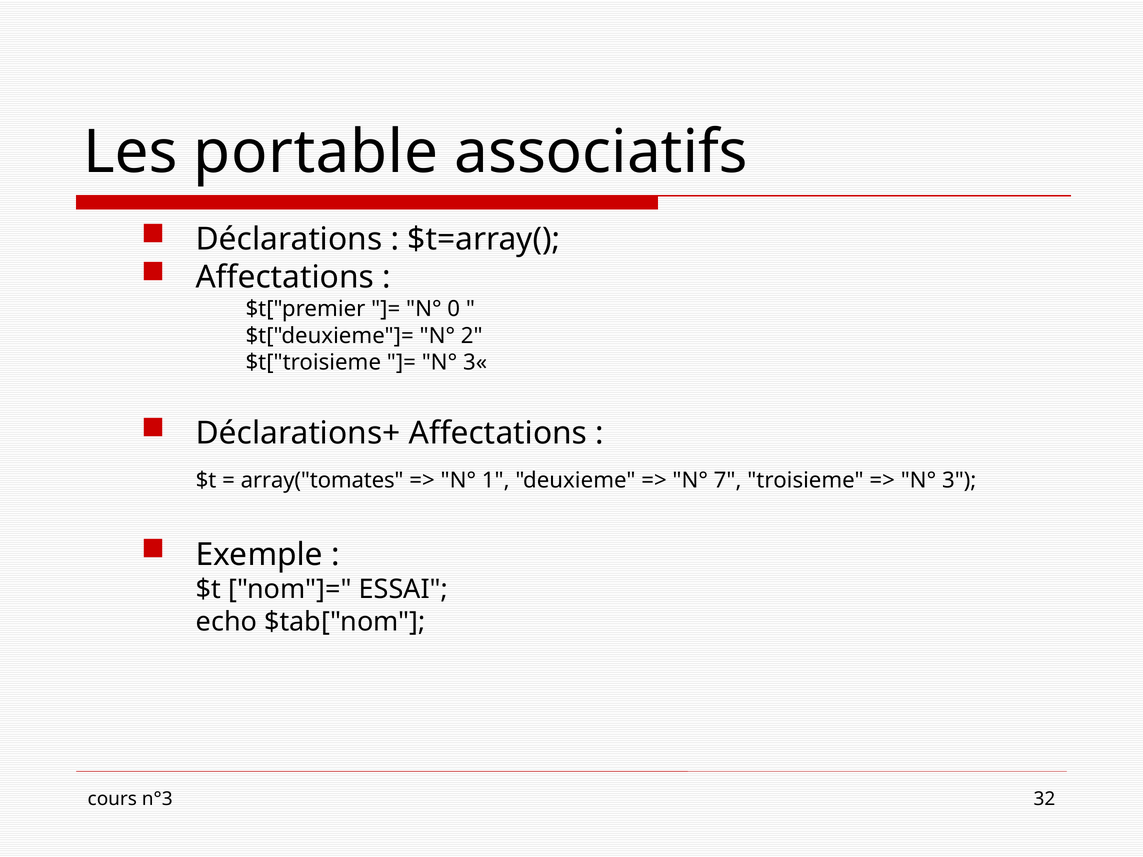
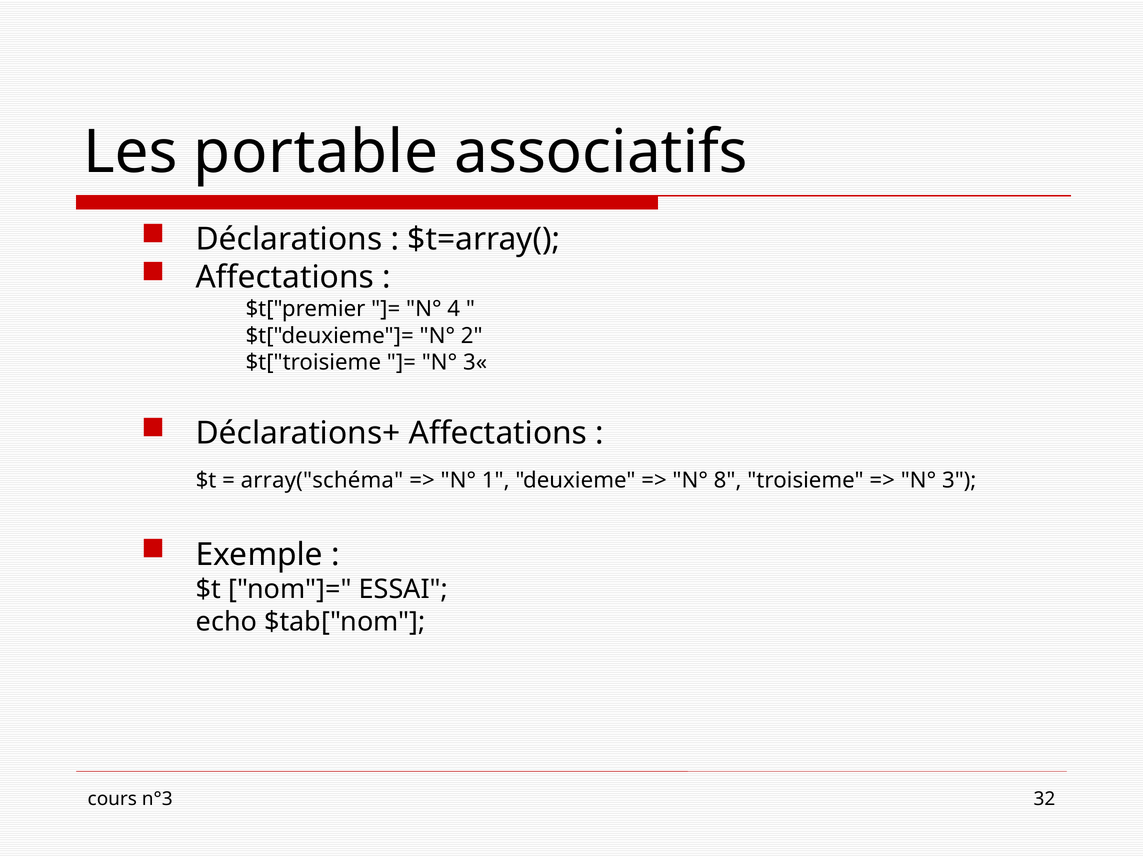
0: 0 -> 4 (454, 309)
array("tomates: array("tomates -> array("schéma (322, 481)
7: 7 -> 8 (728, 481)
